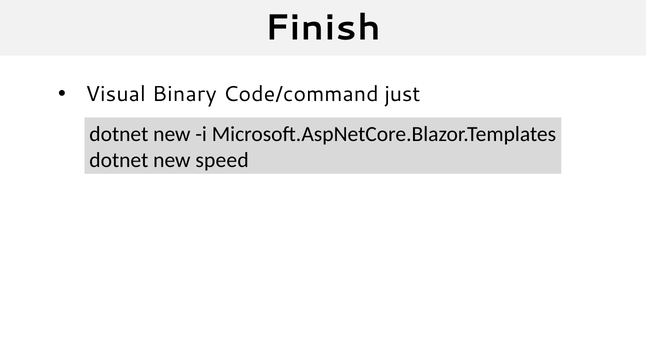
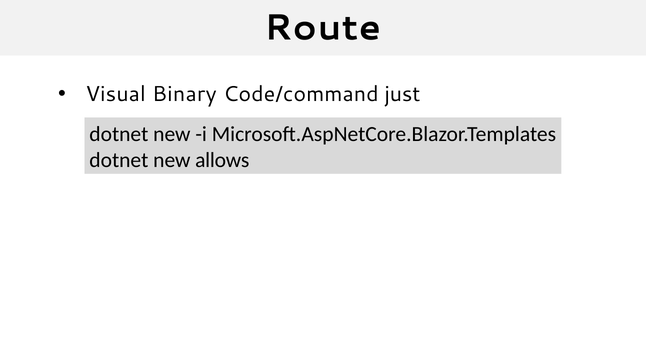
Finish: Finish -> Route (323, 28)
speed: speed -> allows (222, 160)
